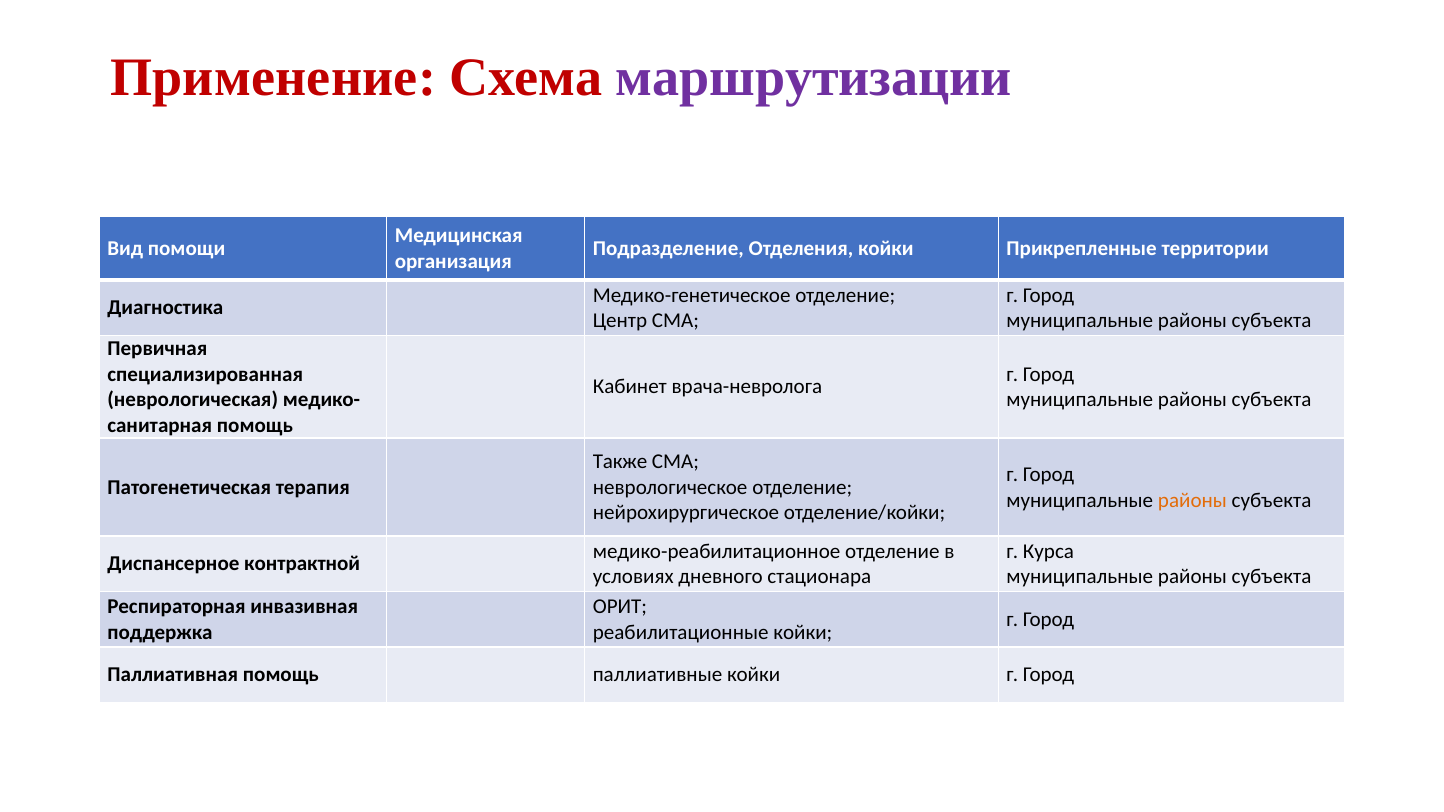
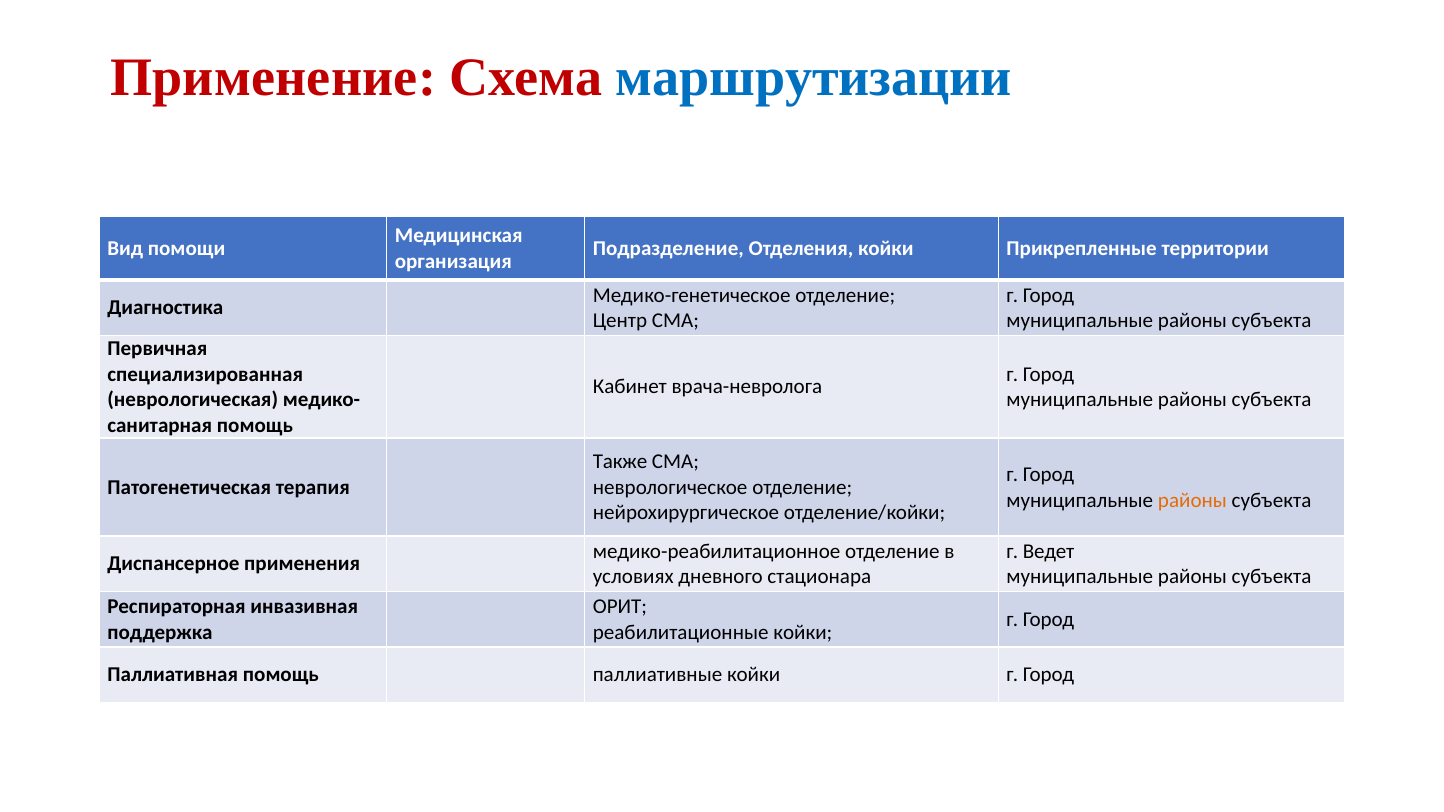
маршрутизации colour: purple -> blue (814, 78)
Курса: Курса -> Ведет (1049, 551)
контрактной: контрактной -> применения (302, 564)
